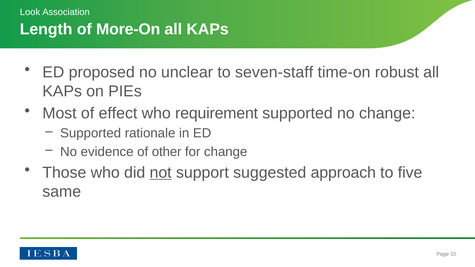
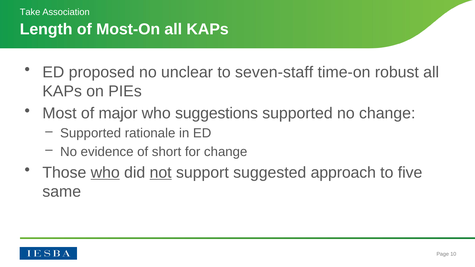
Look: Look -> Take (30, 12)
More-On: More-On -> Most-On (128, 29)
effect: effect -> major (118, 114)
requirement: requirement -> suggestions (217, 114)
other: other -> short (167, 152)
who underline: none -> present (105, 173)
